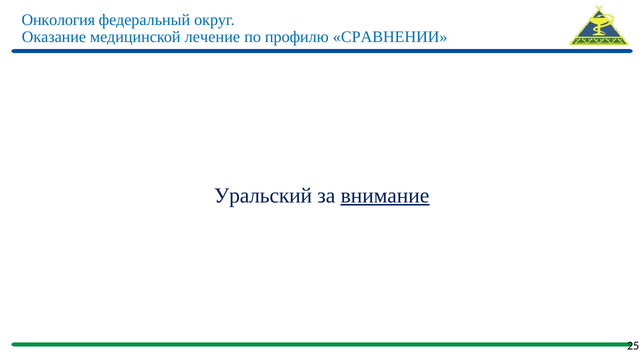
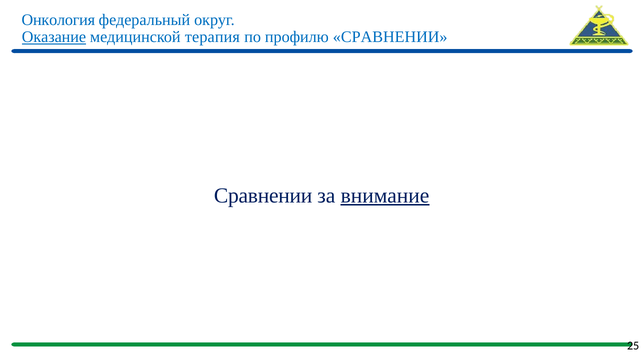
Оказание underline: none -> present (54, 37)
лечение: лечение -> терапия (212, 37)
Уральский: Уральский -> Сравнении (263, 196)
